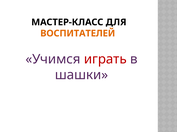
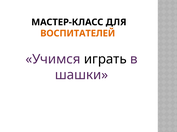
играть colour: red -> black (105, 59)
